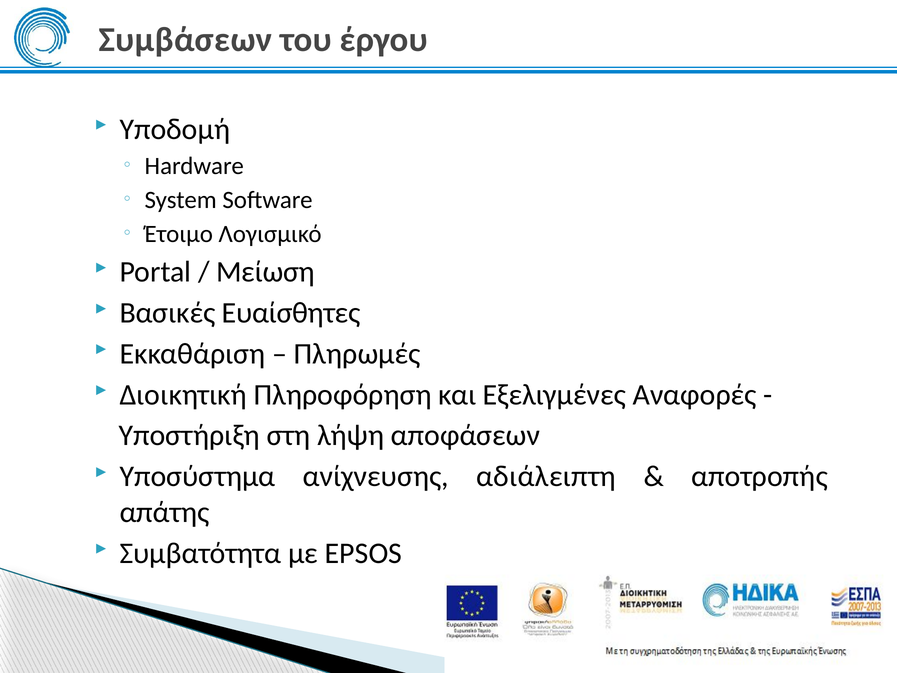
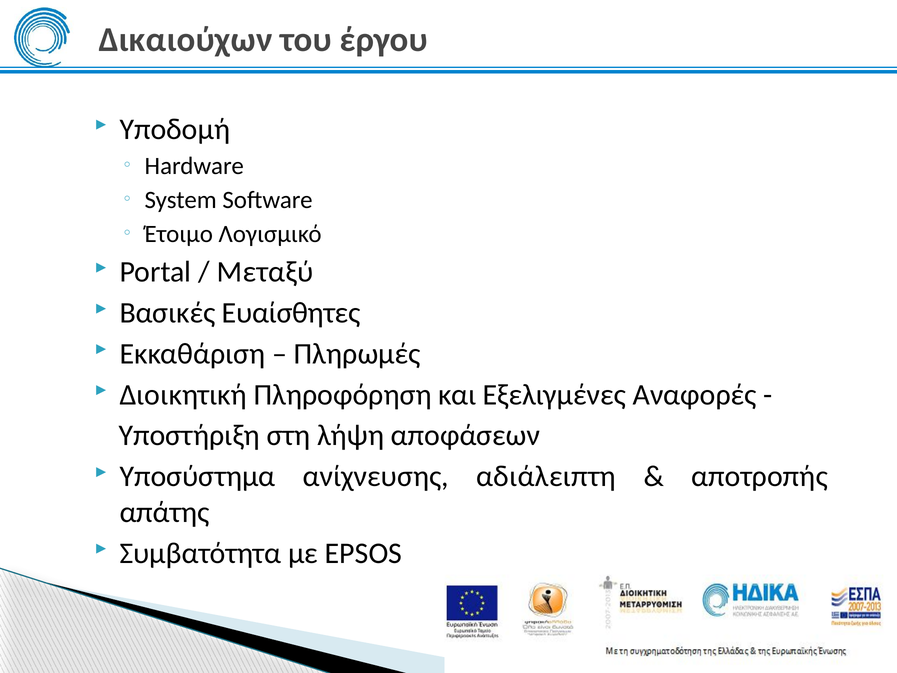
Συμβάσεων: Συμβάσεων -> Δικαιούχων (185, 40)
Μείωση: Μείωση -> Μεταξύ (265, 272)
